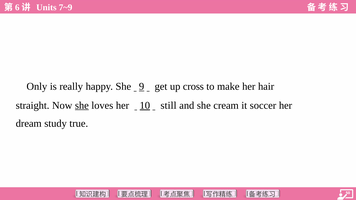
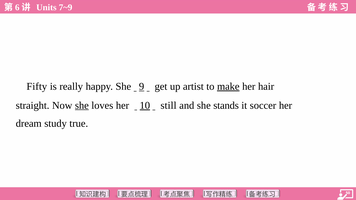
Only: Only -> Fifty (37, 87)
cross: cross -> artist (193, 87)
make underline: none -> present (228, 87)
cream: cream -> stands (226, 105)
